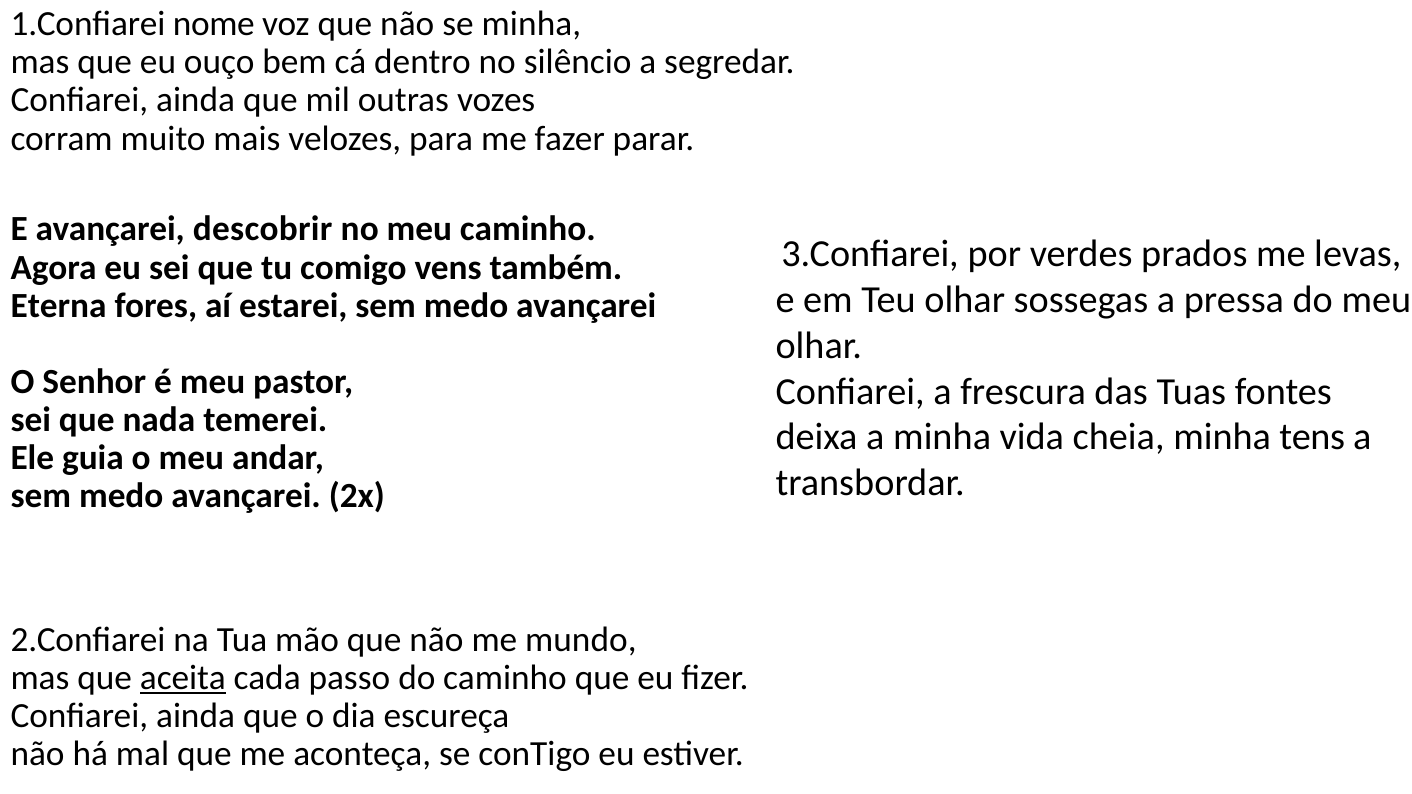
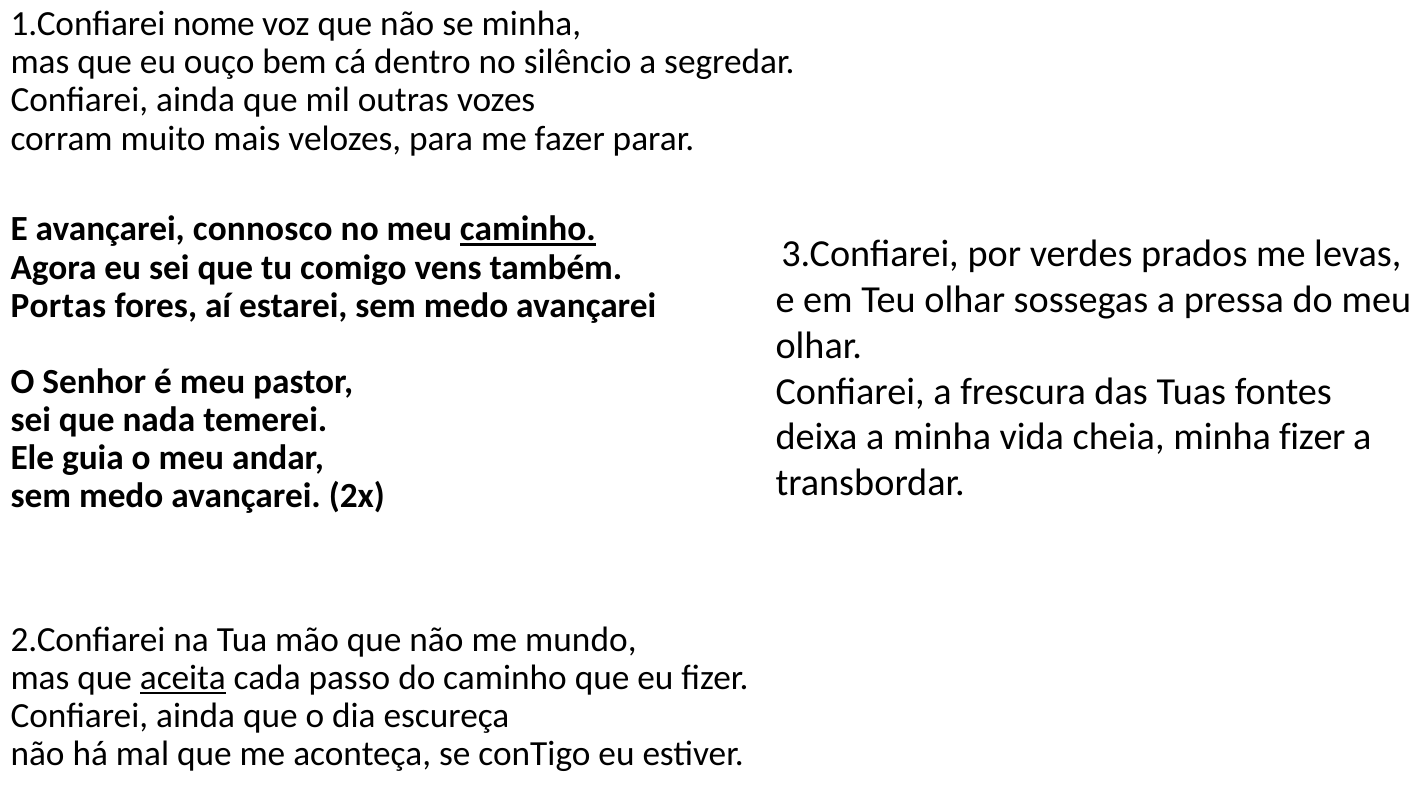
descobrir: descobrir -> connosco (263, 229)
caminho underline: none -> present (528, 229)
Eterna: Eterna -> Portas (58, 306)
minha tens: tens -> fizer (1312, 437)
